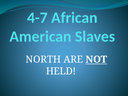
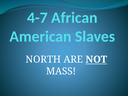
HELD: HELD -> MASS (61, 71)
